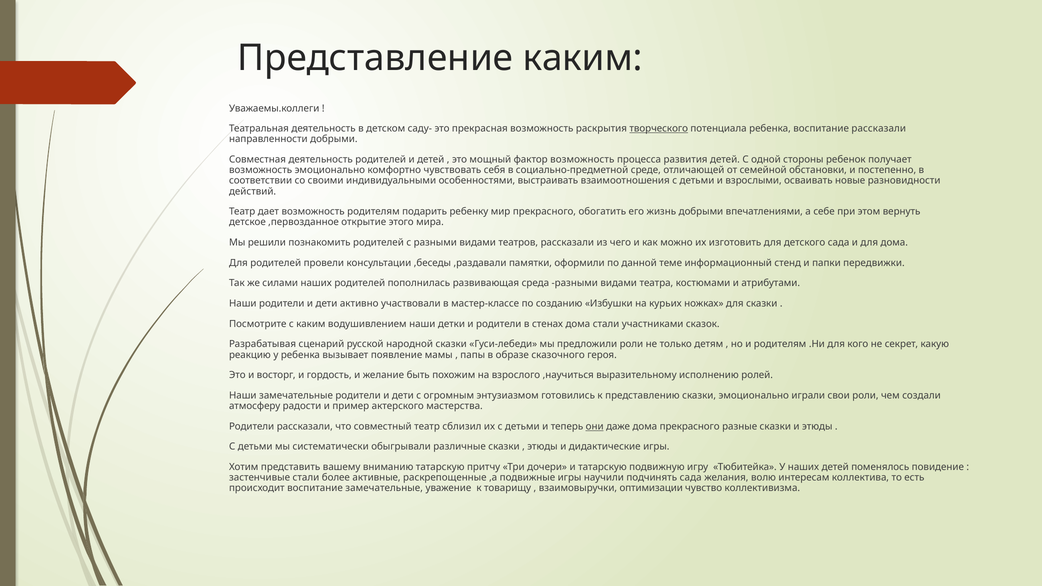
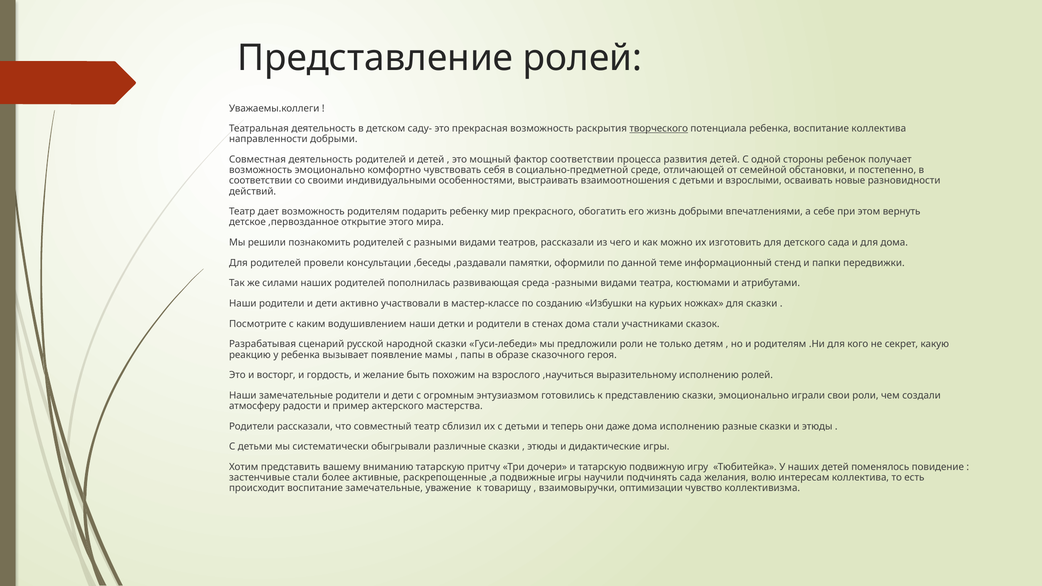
Представление каким: каким -> ролей (583, 58)
воспитание рассказали: рассказали -> коллектива (879, 129)
фактор возможность: возможность -> соответствии (582, 160)
они underline: present -> none (595, 426)
дома прекрасного: прекрасного -> исполнению (690, 426)
